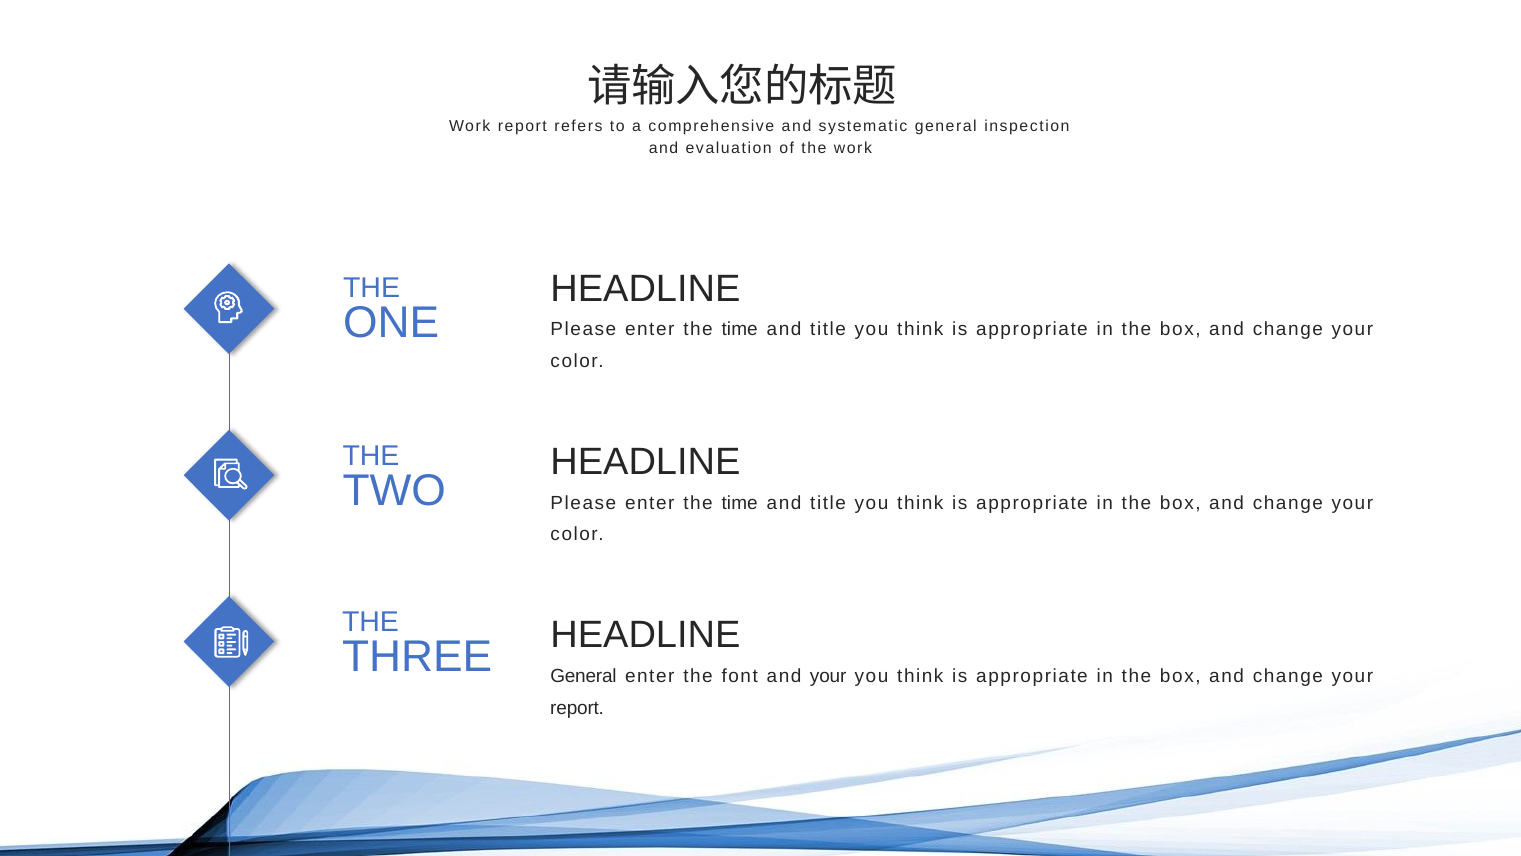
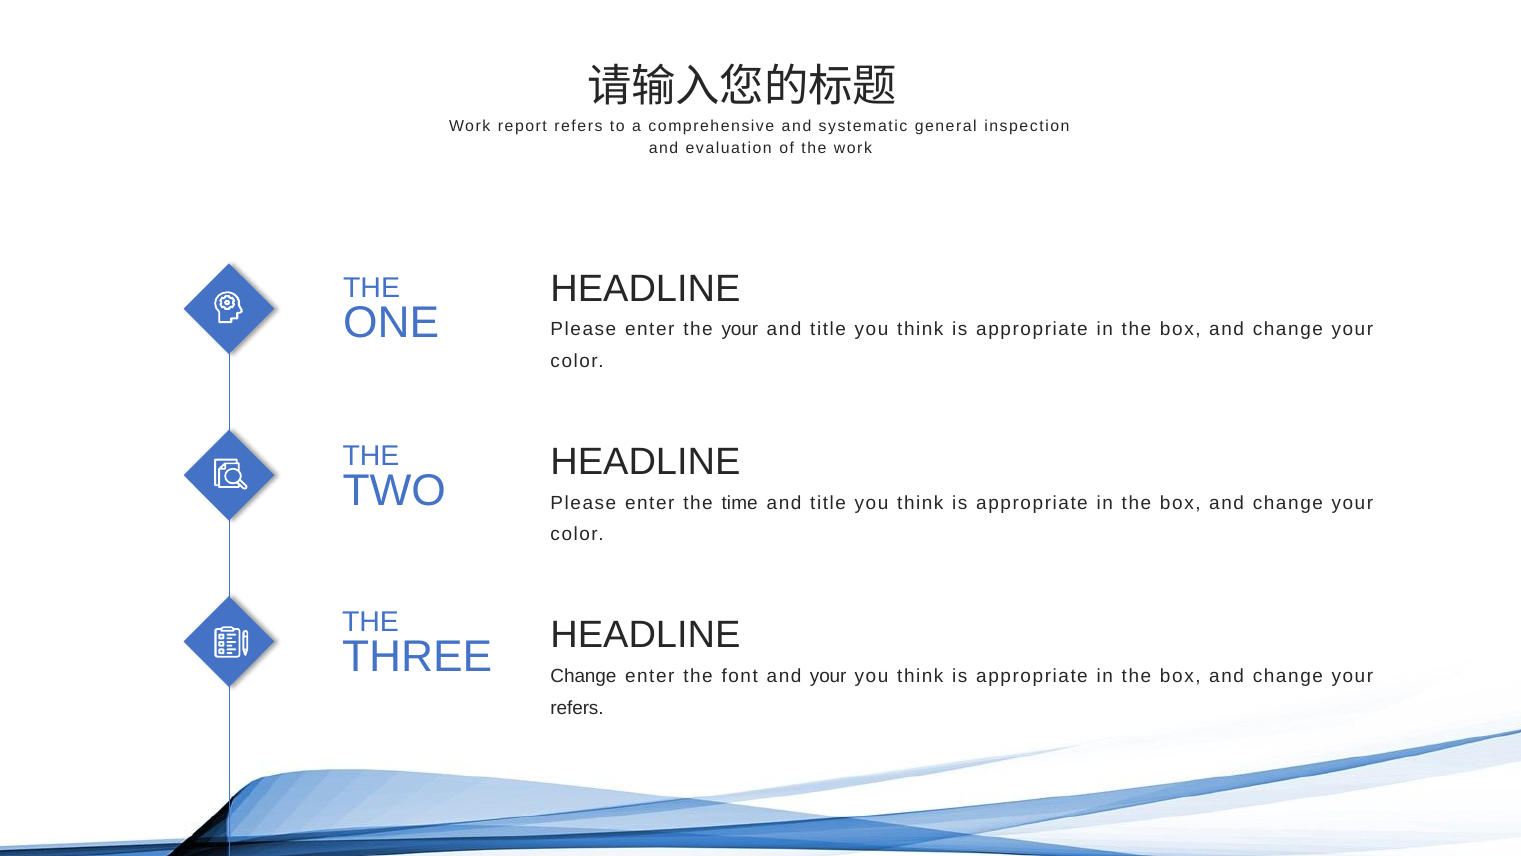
time: time -> your (740, 329)
General: General -> Change (583, 676)
report: report -> refers (577, 707)
